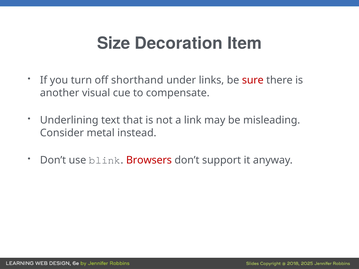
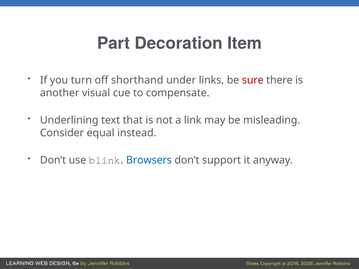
Size: Size -> Part (113, 43)
metal: metal -> equal (101, 133)
Browsers colour: red -> blue (149, 160)
